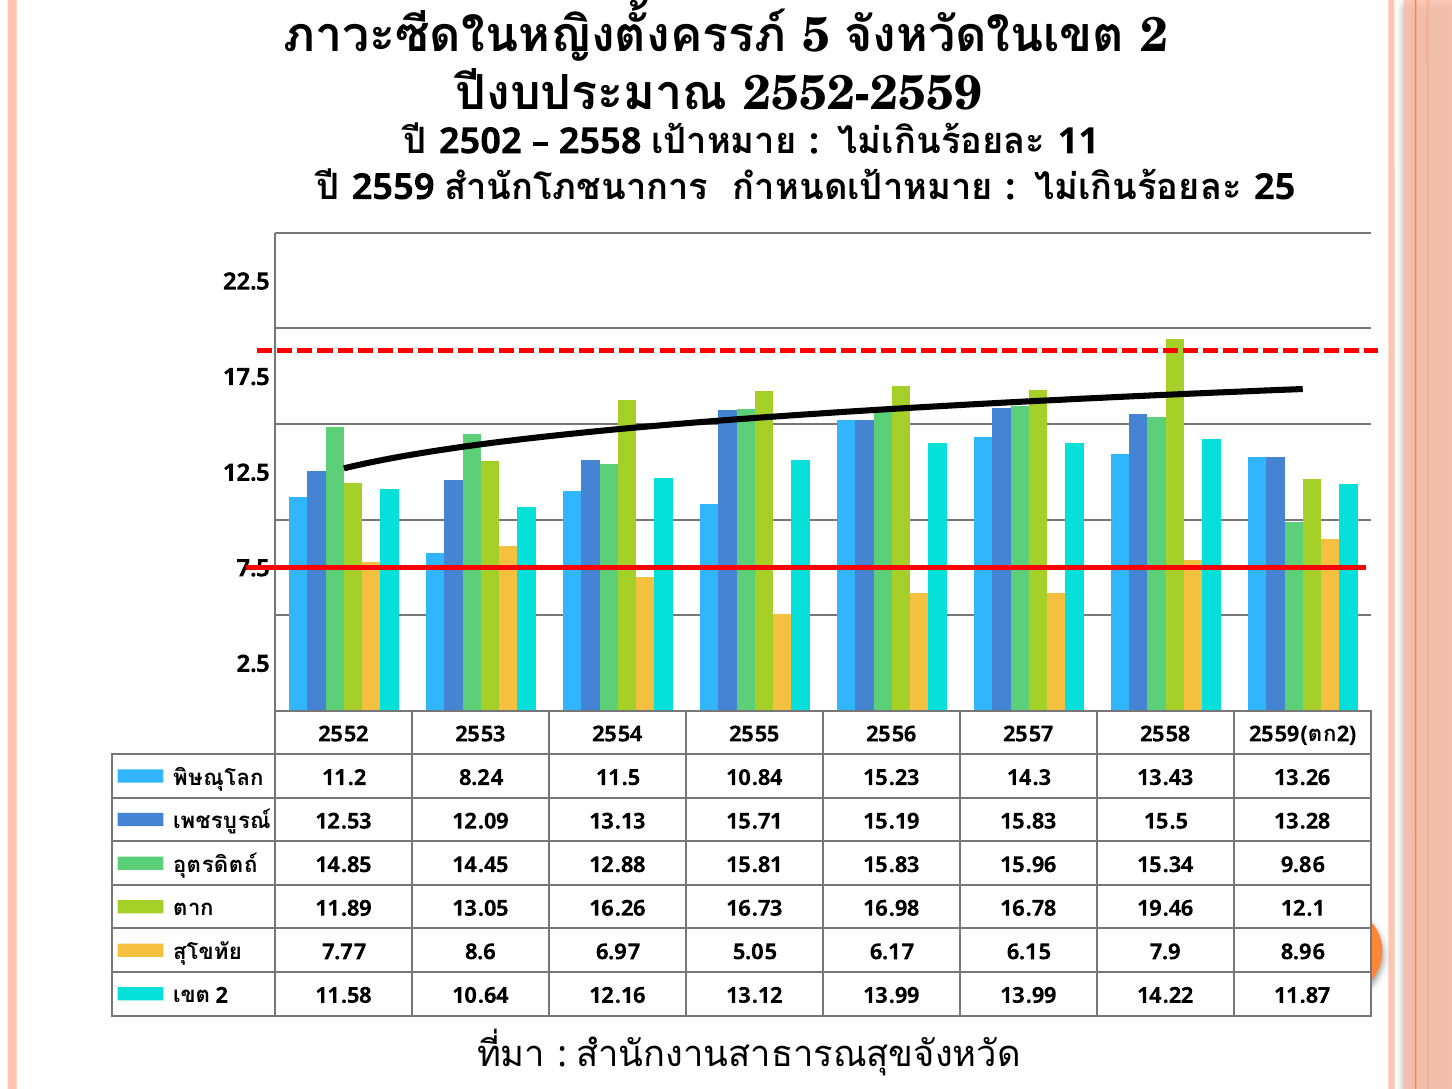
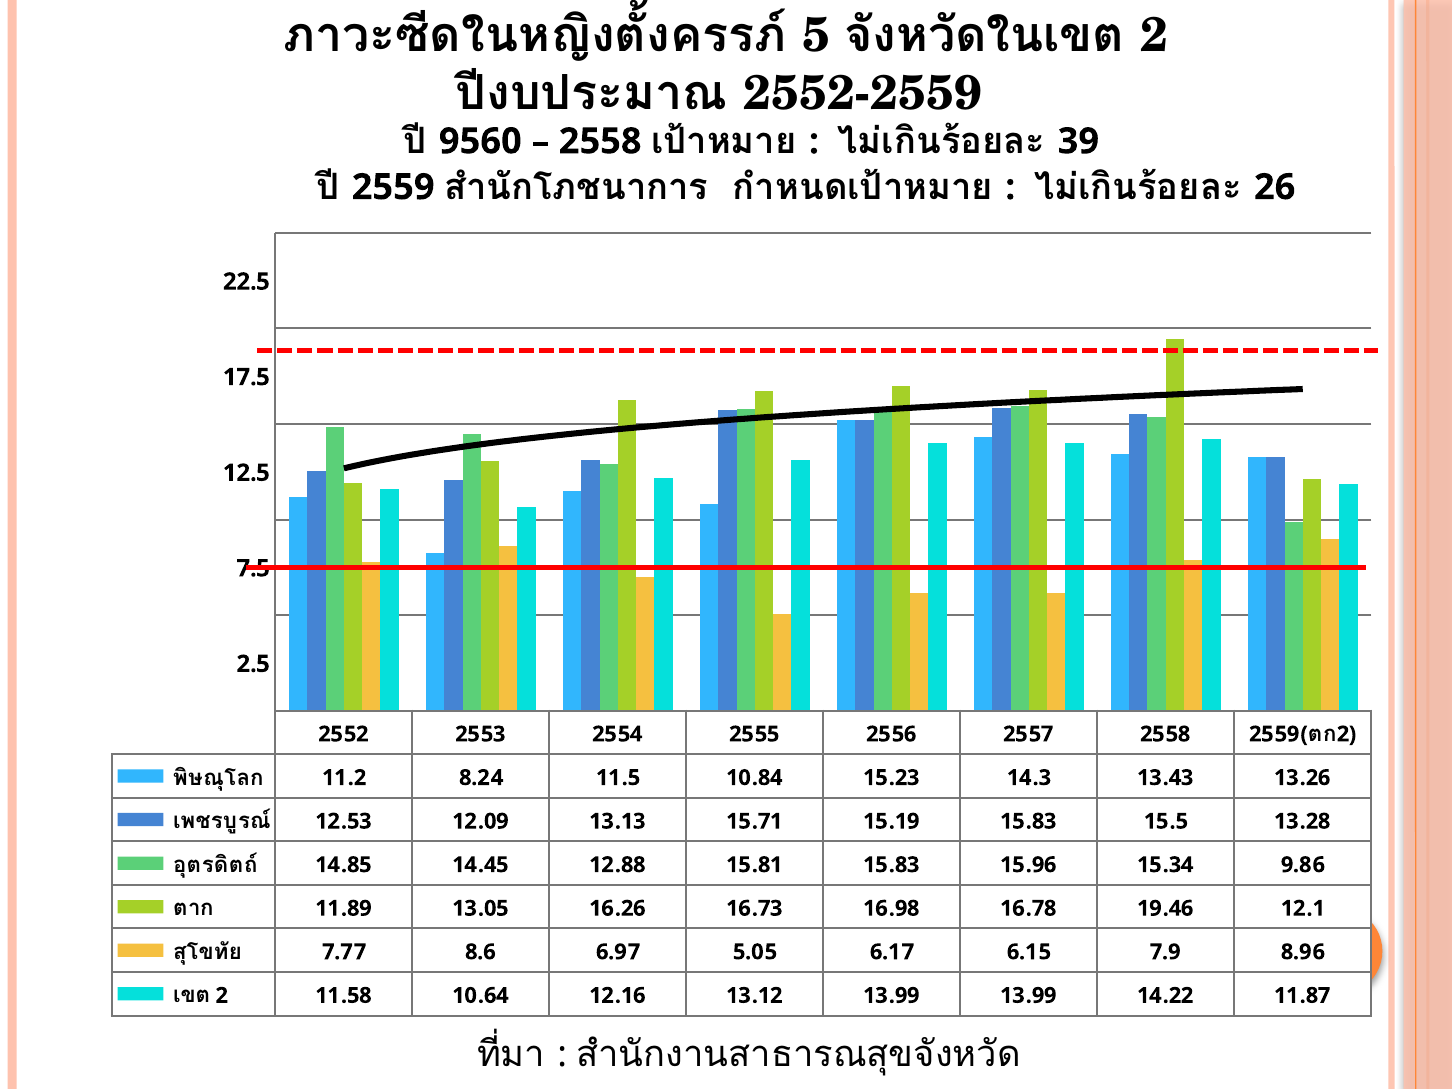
2502: 2502 -> 9560 (480, 141)
11: 11 -> 39 (1078, 141)
25: 25 -> 26 (1275, 187)
